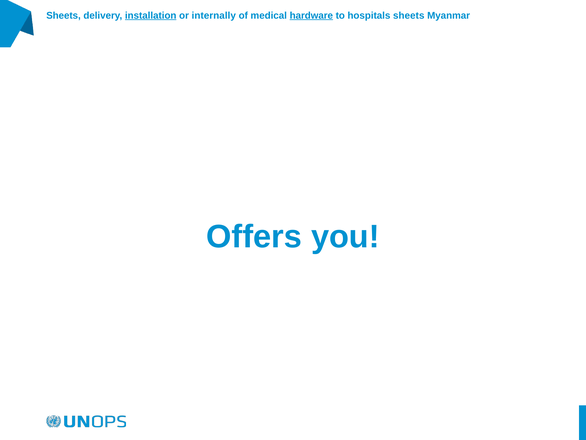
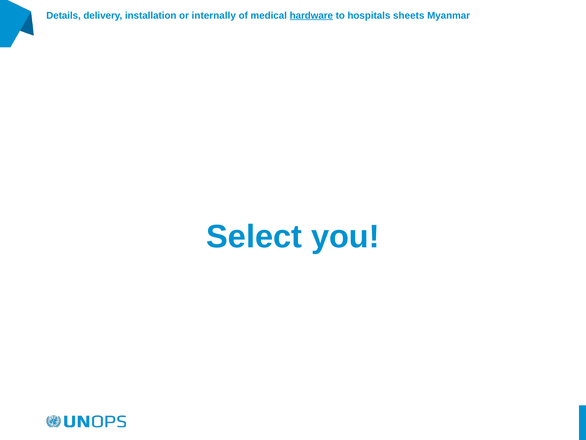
Sheets: Sheets -> Details (63, 16)
installation underline: present -> none (151, 16)
Offers: Offers -> Select (254, 237)
